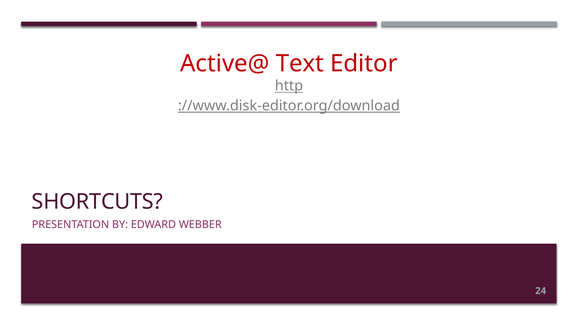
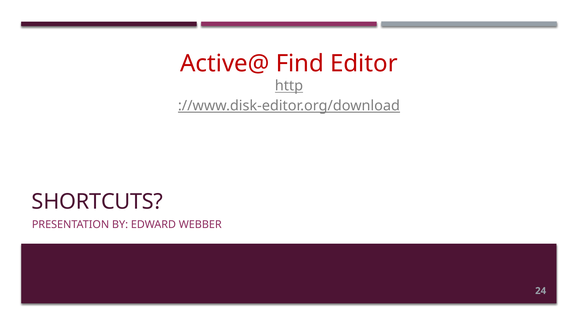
Text: Text -> Find (300, 63)
